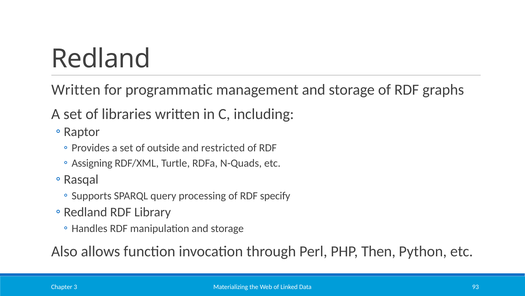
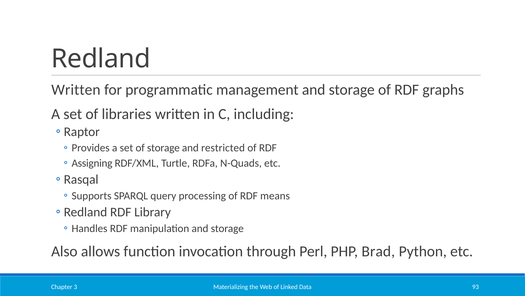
of outside: outside -> storage (163, 148)
specify: specify -> means (275, 195)
Then: Then -> Brad (378, 251)
